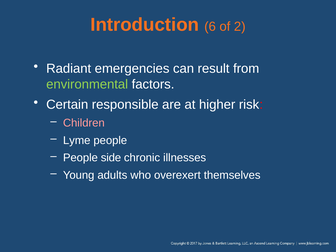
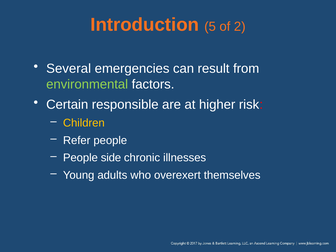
6: 6 -> 5 (210, 27)
Radiant: Radiant -> Several (69, 69)
Children colour: pink -> yellow (84, 123)
Lyme: Lyme -> Refer (77, 140)
